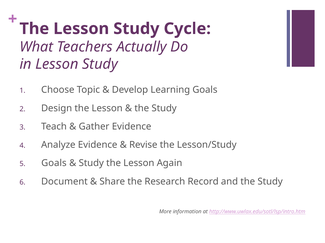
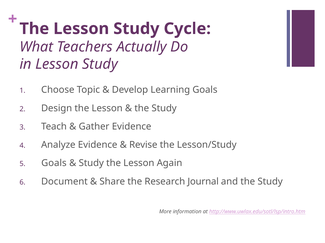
Record: Record -> Journal (203, 182)
